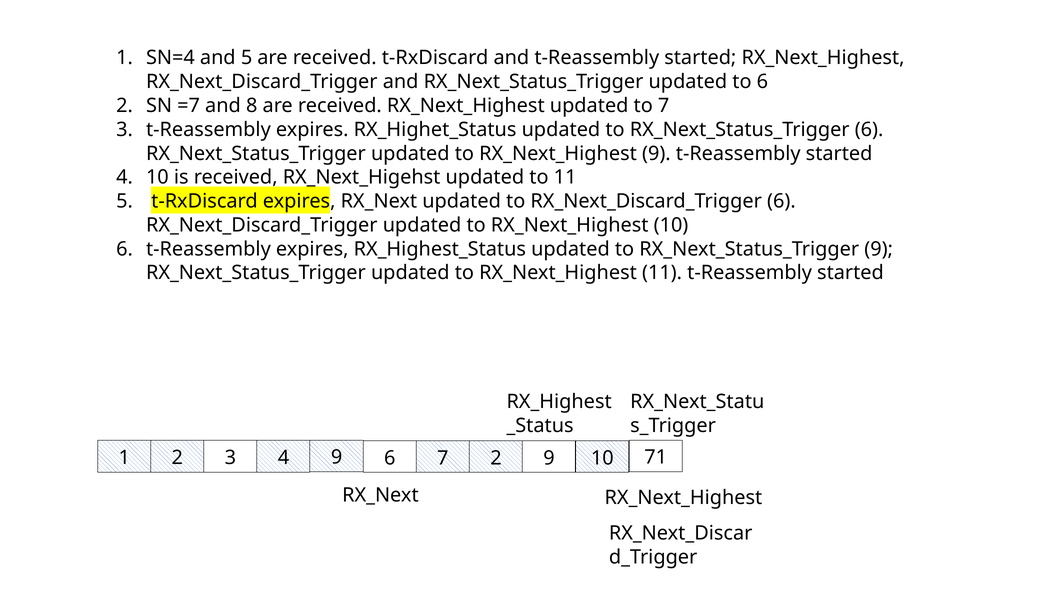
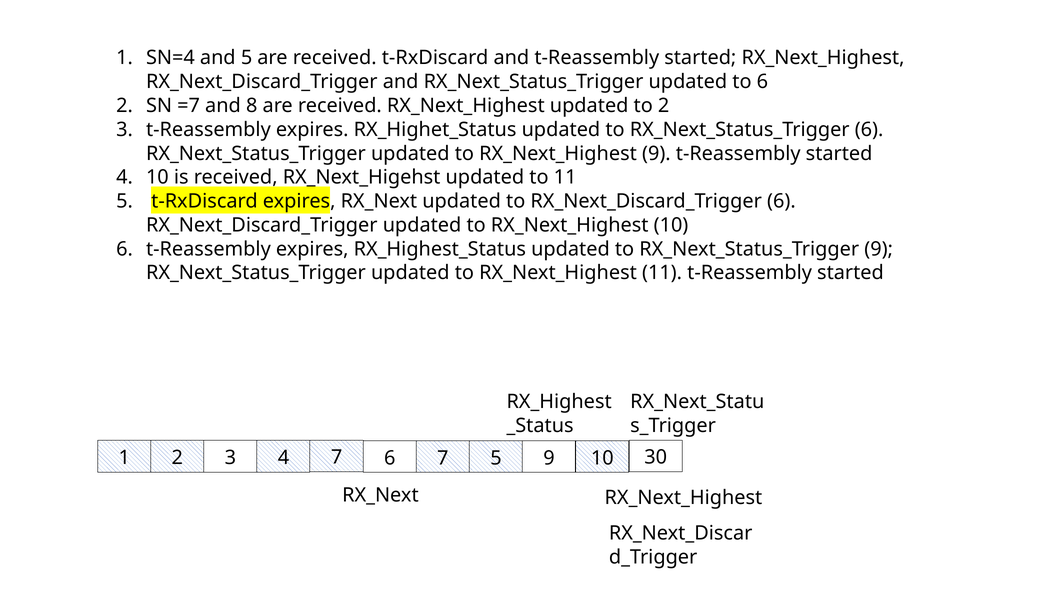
to 7: 7 -> 2 (664, 106)
4 9: 9 -> 7 (337, 458)
7 2: 2 -> 5 (496, 458)
71: 71 -> 30 (656, 458)
